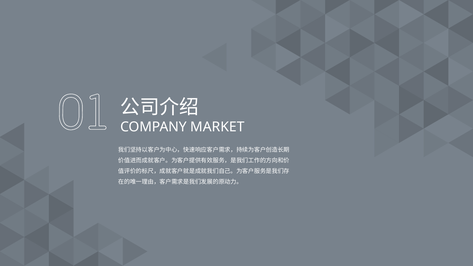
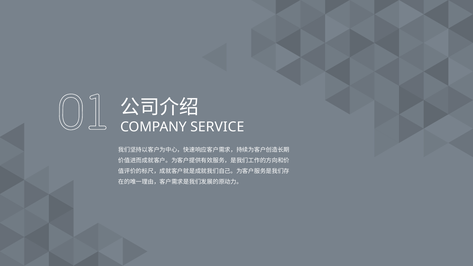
MARKET: MARKET -> SERVICE (217, 127)
